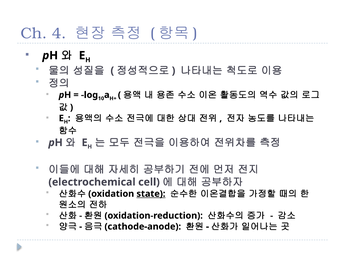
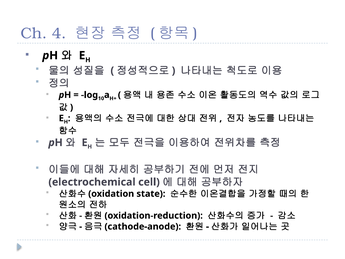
state underline: present -> none (151, 194)
